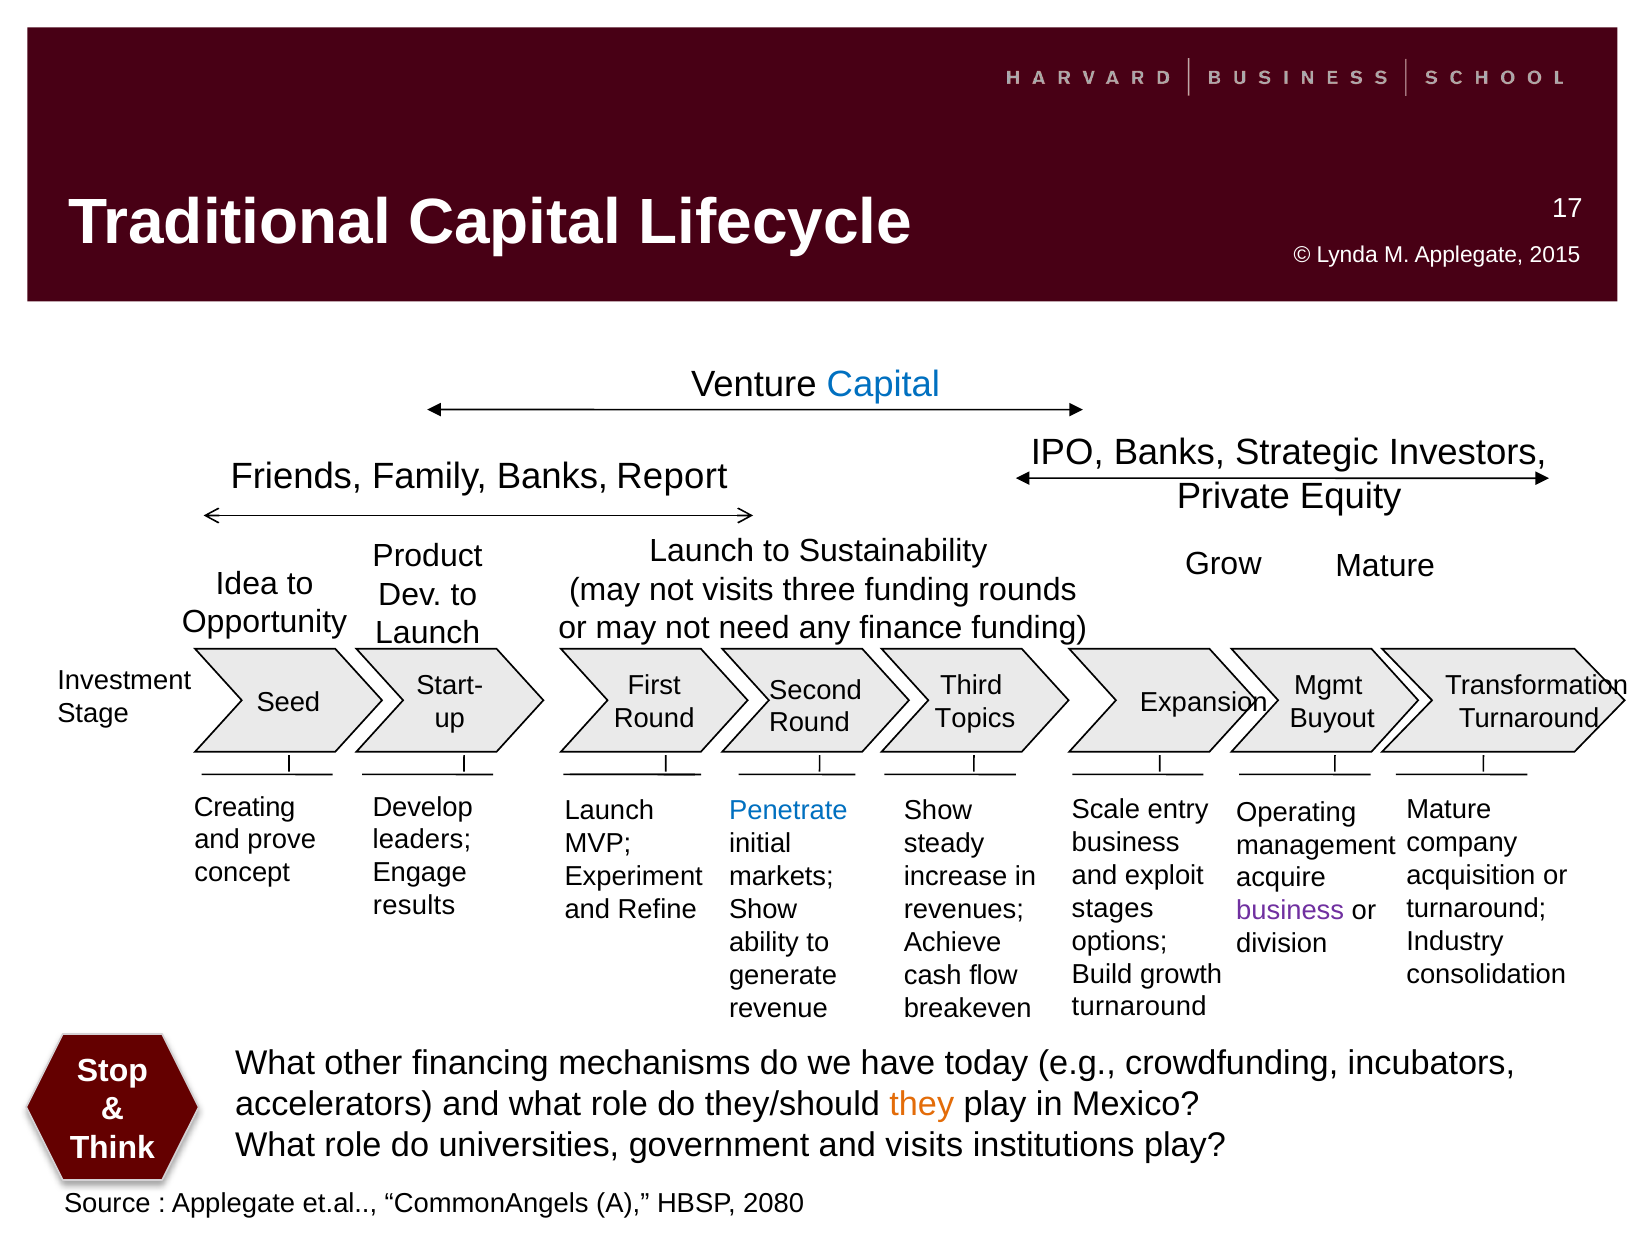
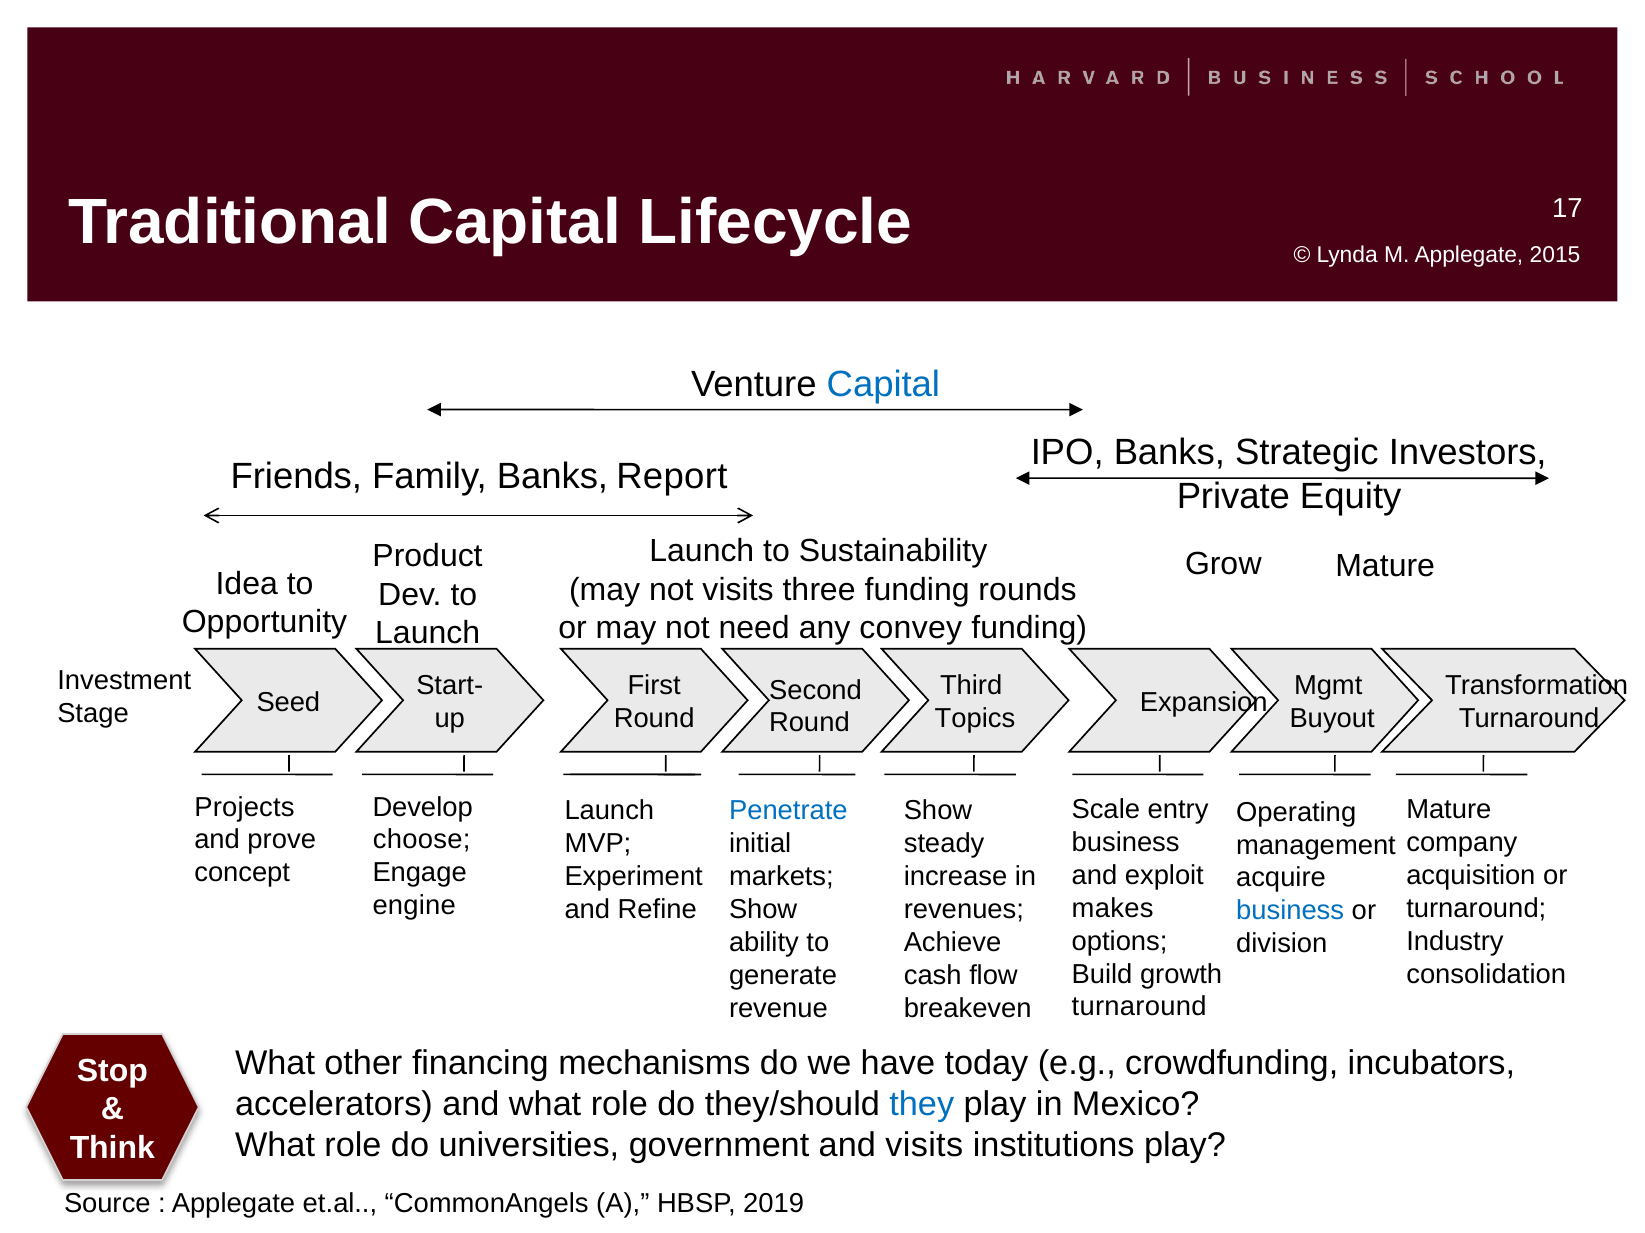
finance: finance -> convey (911, 628)
Creating: Creating -> Projects (244, 808)
leaders: leaders -> choose (422, 840)
results: results -> engine (414, 906)
stages: stages -> makes (1113, 909)
business colour: purple -> blue (1290, 911)
they colour: orange -> blue (922, 1105)
2080: 2080 -> 2019 (774, 1204)
